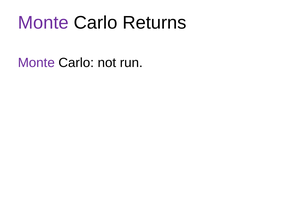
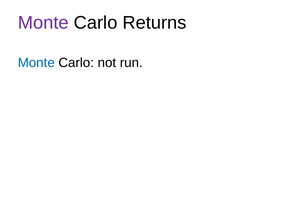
Monte colour: purple -> blue (36, 63)
